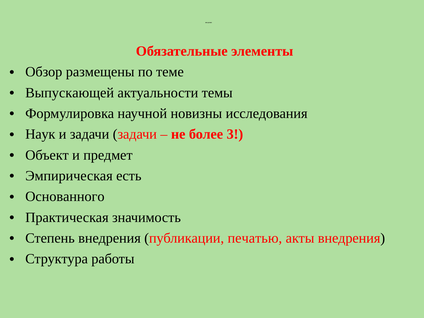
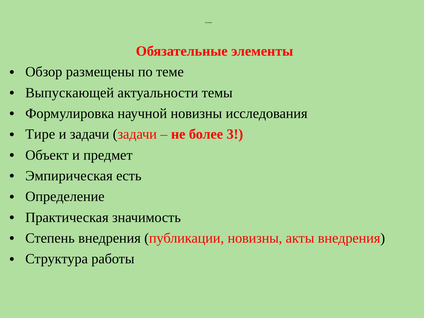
Наук: Наук -> Тире (40, 134)
Основанного: Основанного -> Определение (65, 197)
публикации печатью: печатью -> новизны (255, 238)
